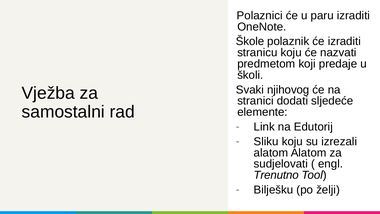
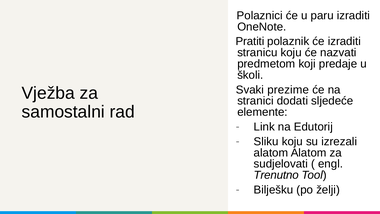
Škole: Škole -> Pratiti (250, 41)
njihovog: njihovog -> prezime (288, 90)
